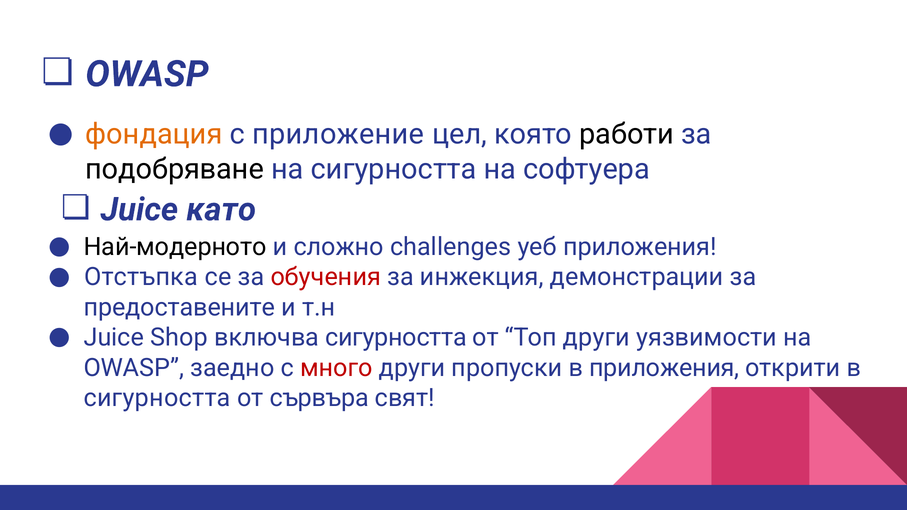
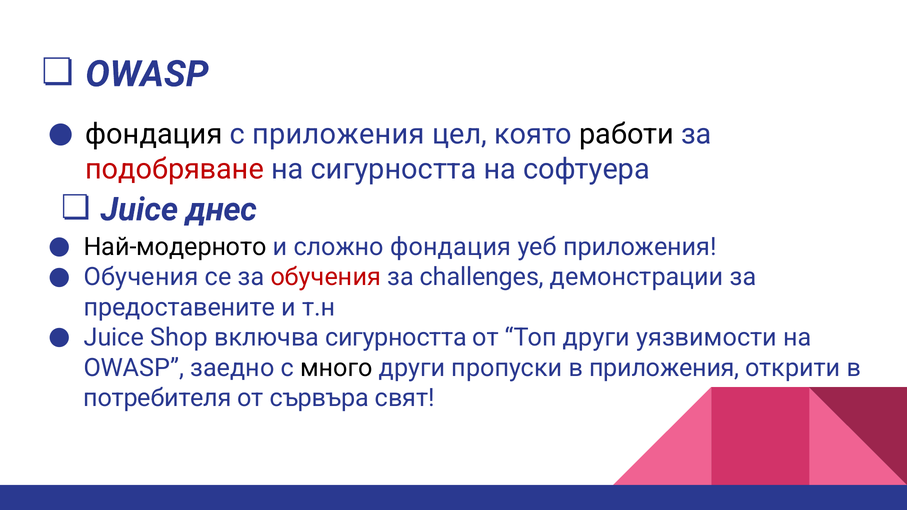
фондация colour: orange -> black (154, 134)
с приложение: приложение -> приложения (338, 134)
подобряване colour: black -> red (175, 169)
като: като -> днес (221, 210)
сложно challenges: challenges -> фондация (451, 247)
Отстъпка: Отстъпка -> Обучения (141, 277)
инжекция: инжекция -> challenges (482, 277)
много colour: red -> black (336, 368)
сигурността: сигурността -> потребителя (157, 398)
